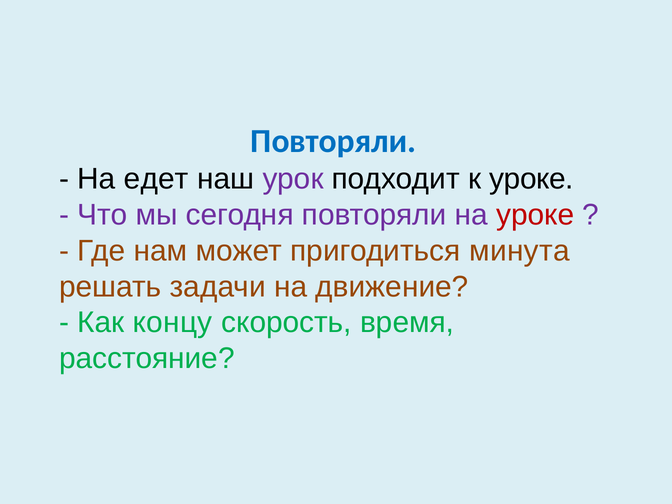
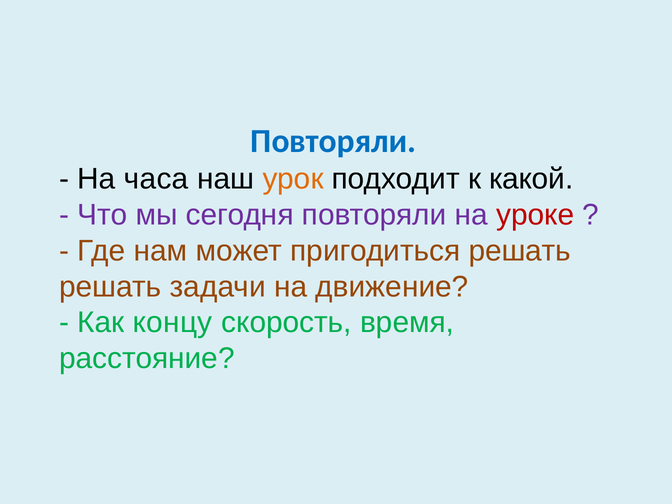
едет: едет -> часа (156, 179)
урок colour: purple -> orange (293, 179)
к уроке: уроке -> какой (531, 179)
пригодиться минута: минута -> решать (520, 251)
